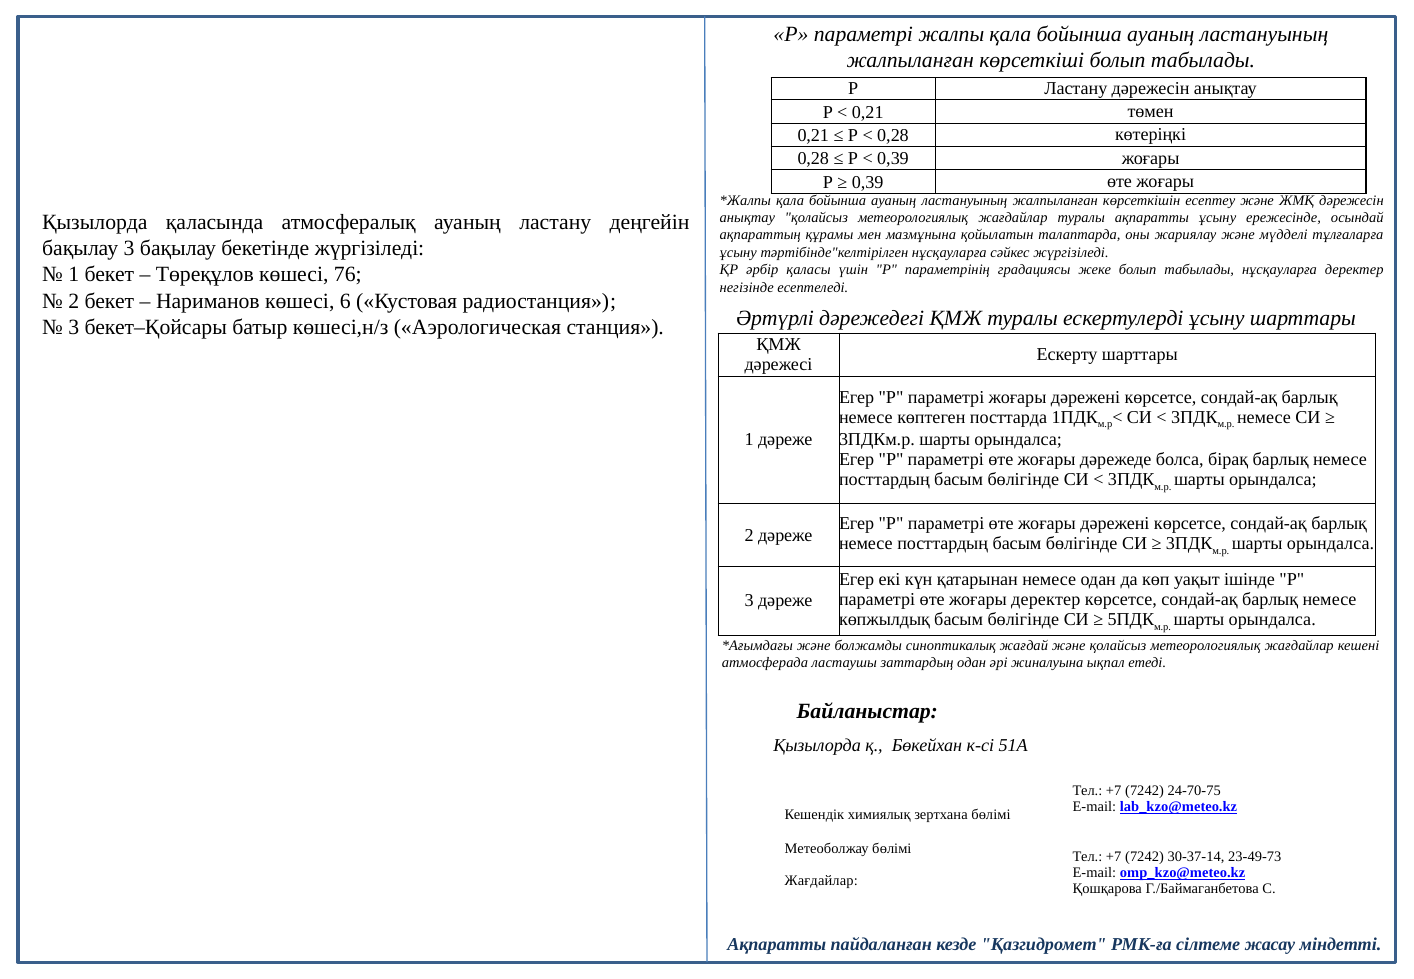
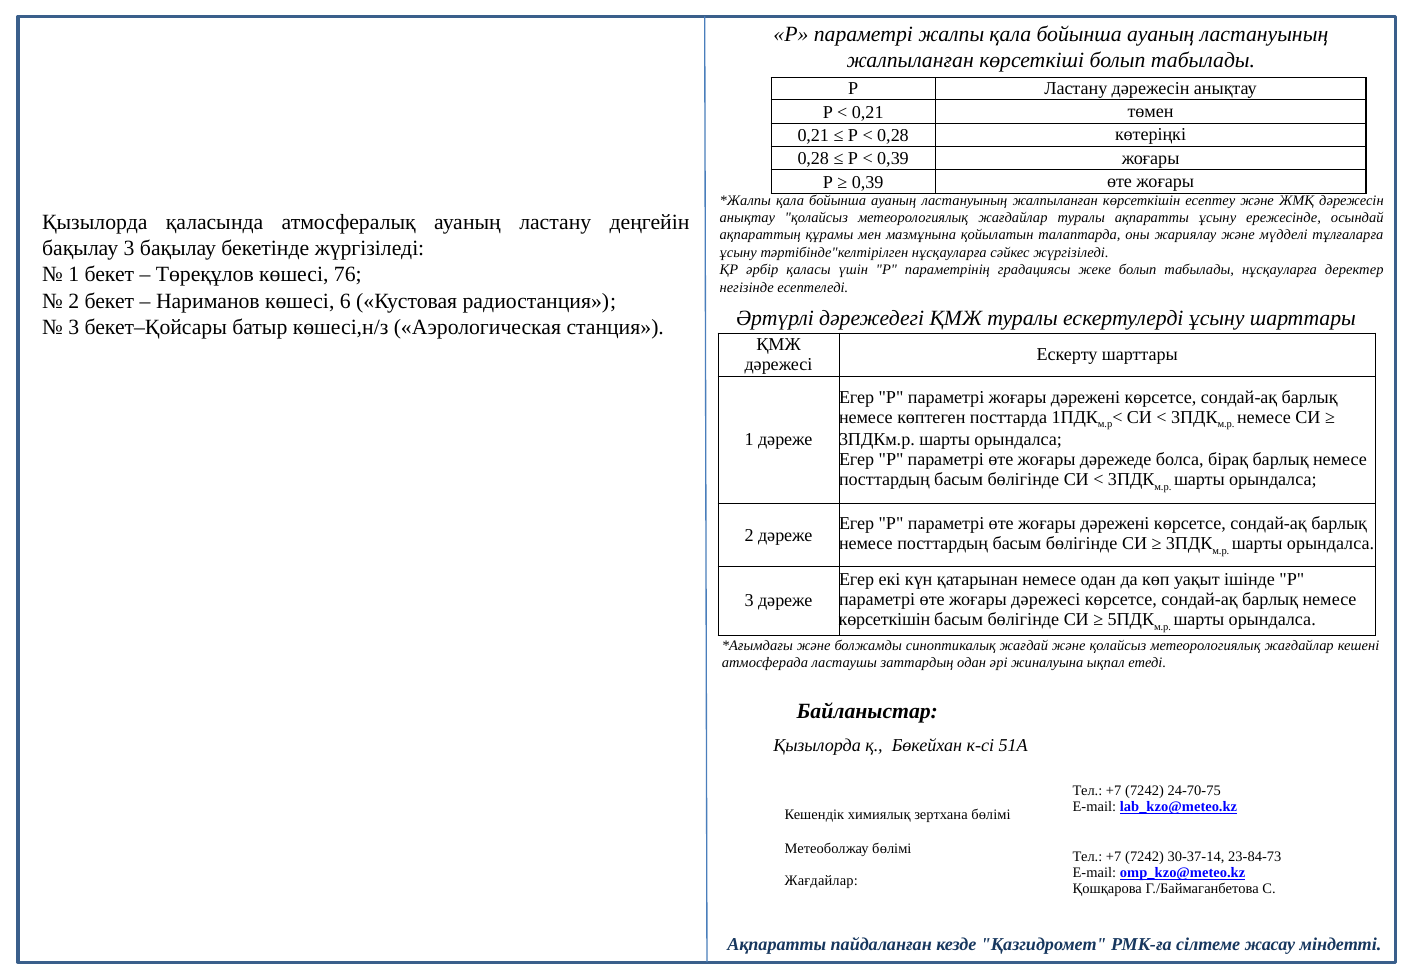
жоғары деректер: деректер -> дәрежесі (1046, 599)
көпжылдық: көпжылдық -> көрсеткішін (885, 619)
23-49-73: 23-49-73 -> 23-84-73 (1255, 857)
